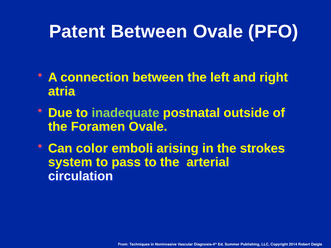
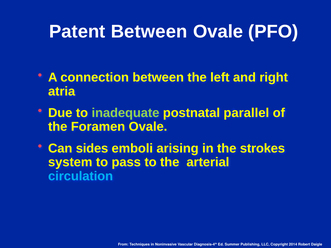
outside: outside -> parallel (246, 113)
color: color -> sides (92, 148)
circulation colour: white -> light blue (81, 176)
